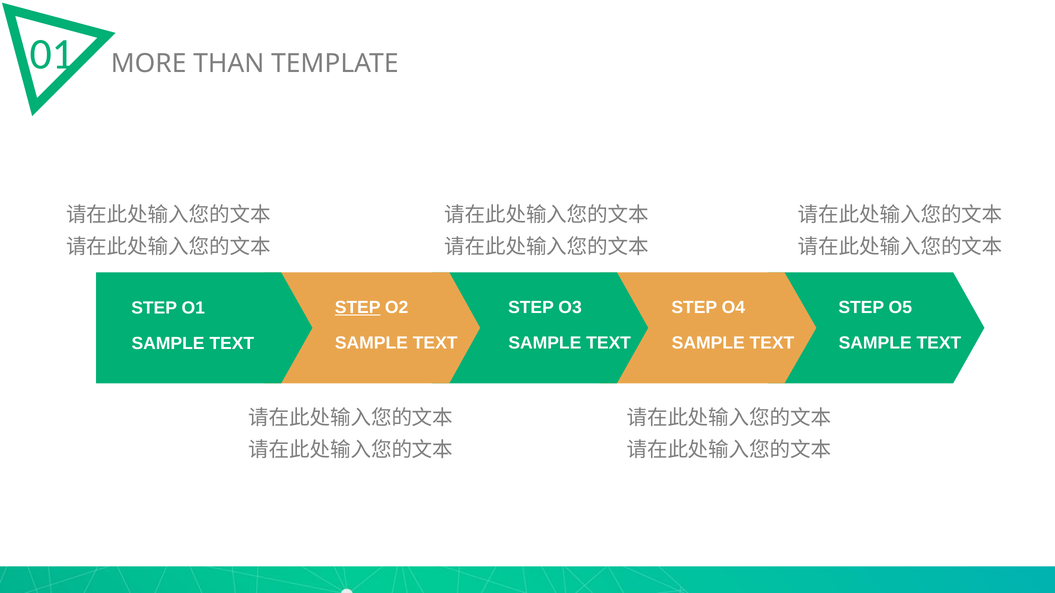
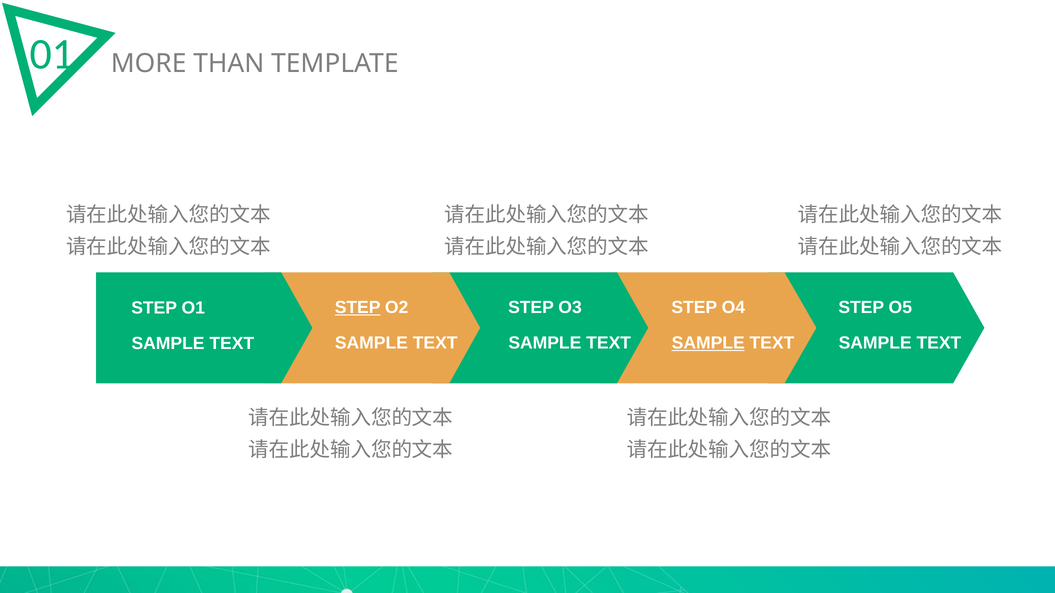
SAMPLE underline: none -> present (708, 343)
